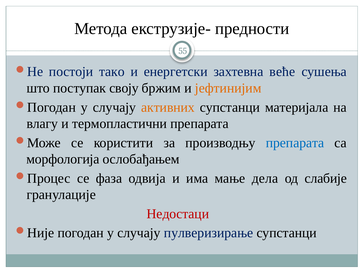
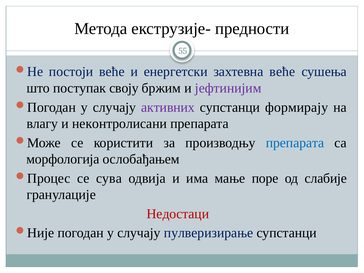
постоји тако: тако -> веће (112, 72)
јефтинијим colour: orange -> purple (228, 88)
активних colour: orange -> purple (168, 107)
материјала: материјала -> формирају (297, 107)
термопластични: термопластични -> неконтролисани (120, 124)
фаза: фаза -> сува (109, 178)
дела: дела -> поре (265, 178)
